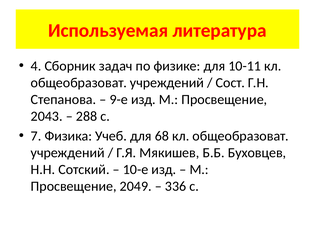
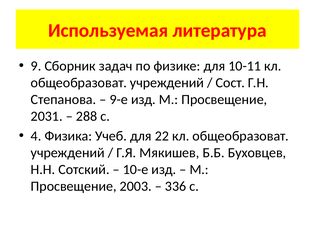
4: 4 -> 9 (36, 66)
2043: 2043 -> 2031 (47, 116)
7: 7 -> 4 (36, 136)
68: 68 -> 22 (162, 136)
2049: 2049 -> 2003 (136, 187)
